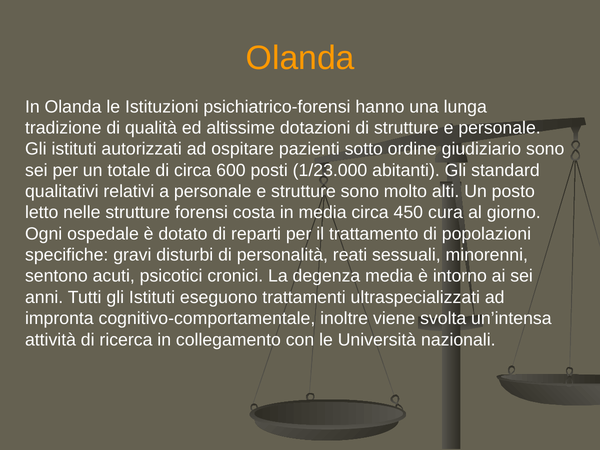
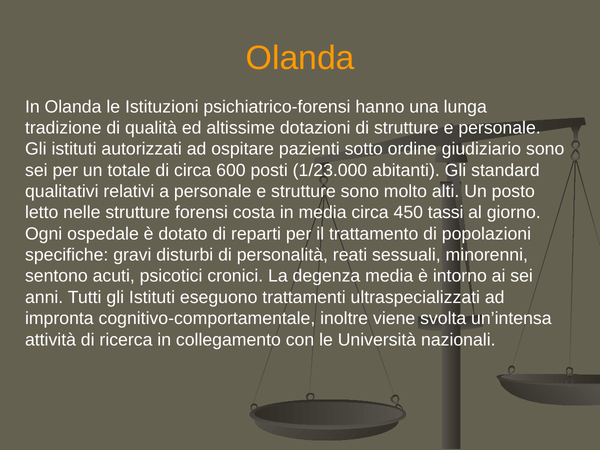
cura: cura -> tassi (446, 213)
